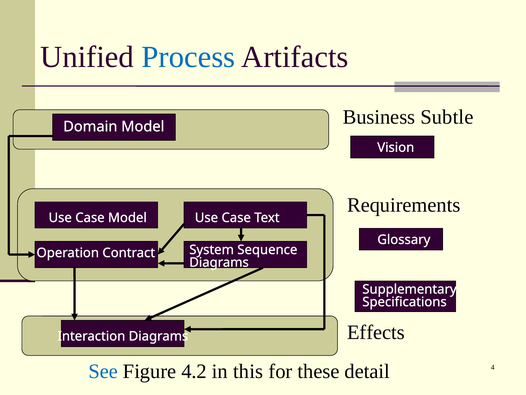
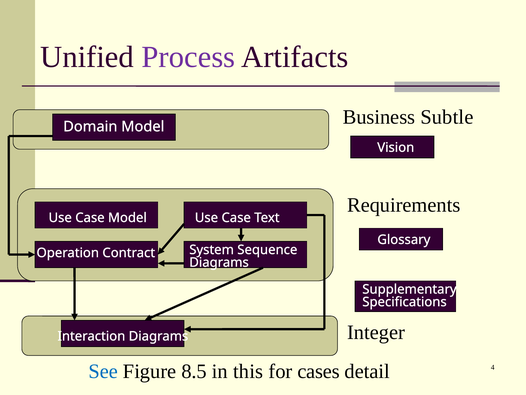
Process colour: blue -> purple (188, 57)
Effects: Effects -> Integer (376, 332)
4.2: 4.2 -> 8.5 (194, 371)
these: these -> cases (319, 371)
